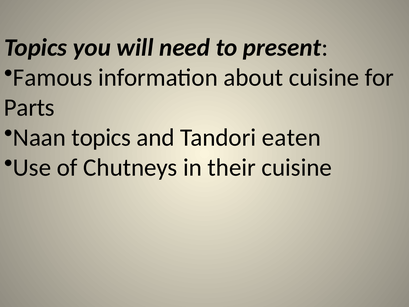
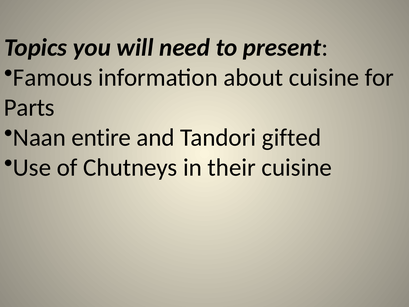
Naan topics: topics -> entire (101, 137)
eaten: eaten -> gifted (292, 137)
